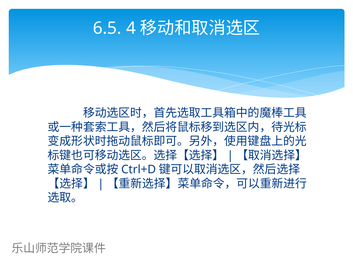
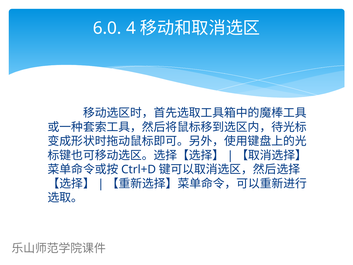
6.5: 6.5 -> 6.0 (107, 28)
